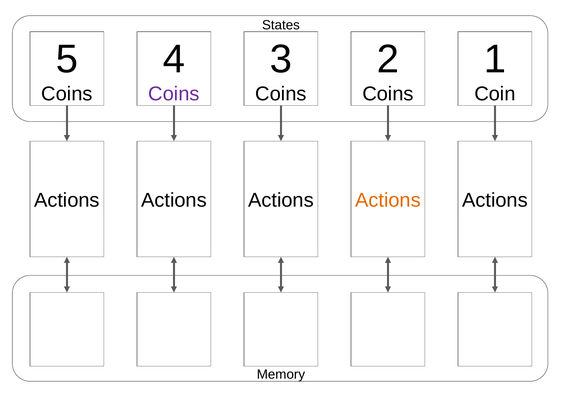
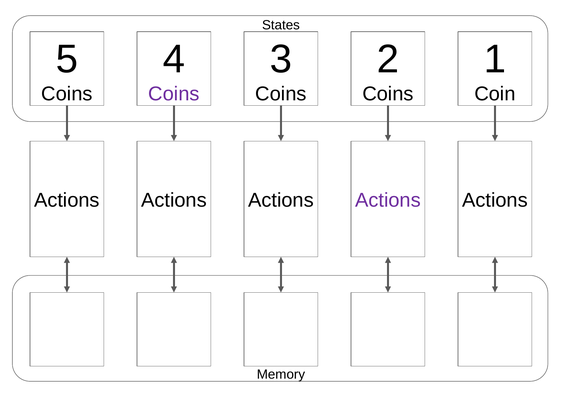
Actions colour: orange -> purple (388, 201)
